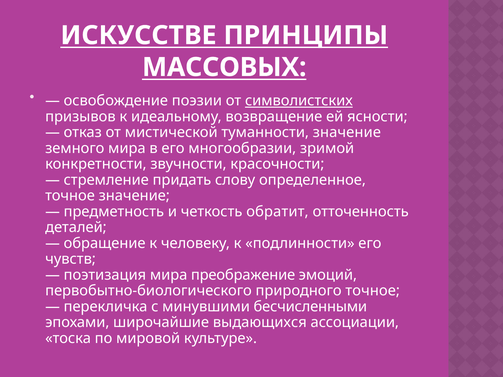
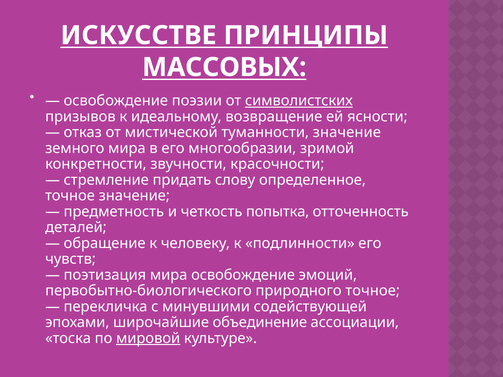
обратит: обратит -> попытка (278, 212)
мира преображение: преображение -> освобождение (243, 275)
бесчисленными: бесчисленными -> содействующей (310, 307)
выдающихся: выдающихся -> объединение (260, 323)
мировой underline: none -> present (148, 338)
